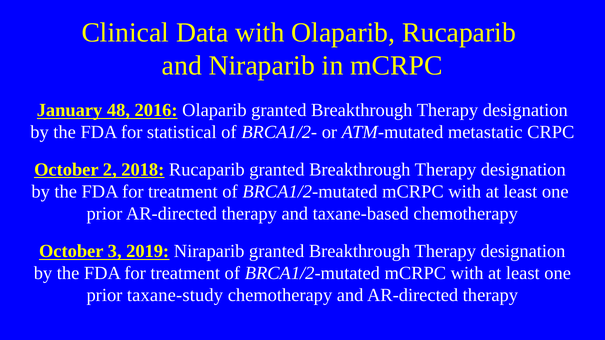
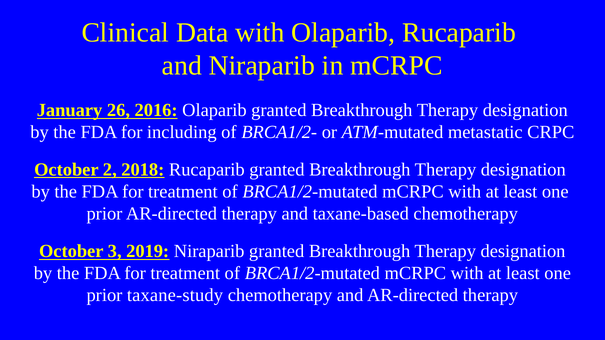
48: 48 -> 26 (118, 110)
statistical: statistical -> including (182, 132)
